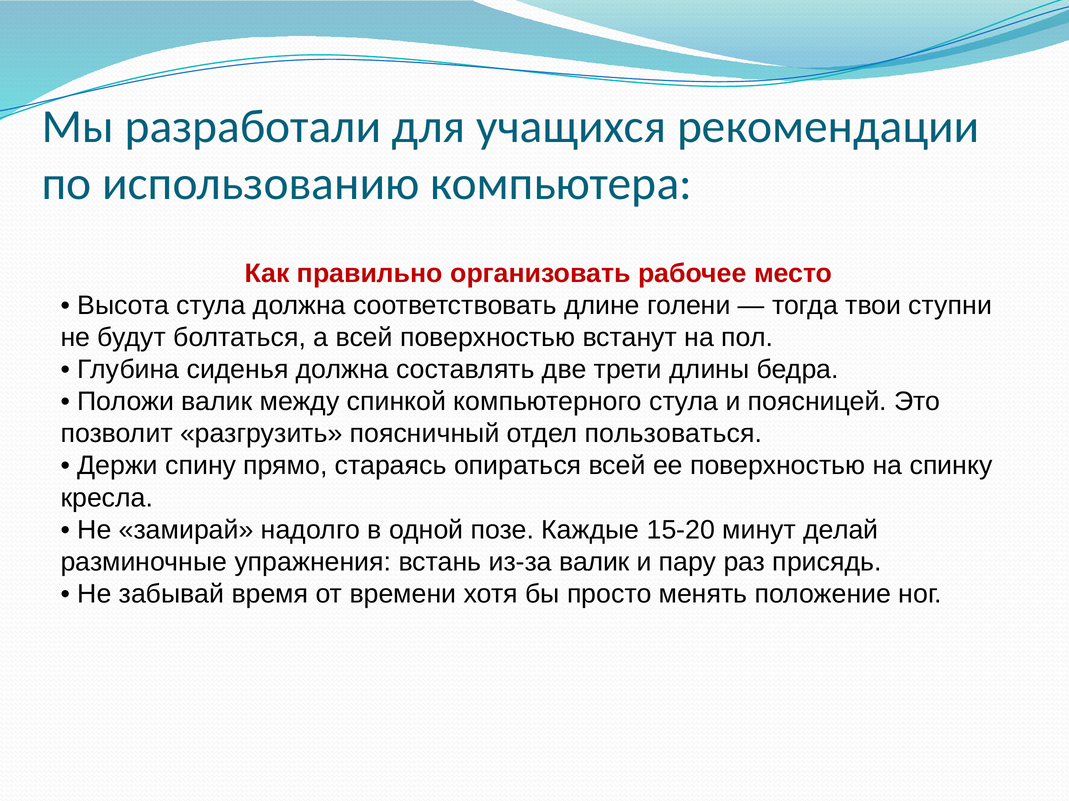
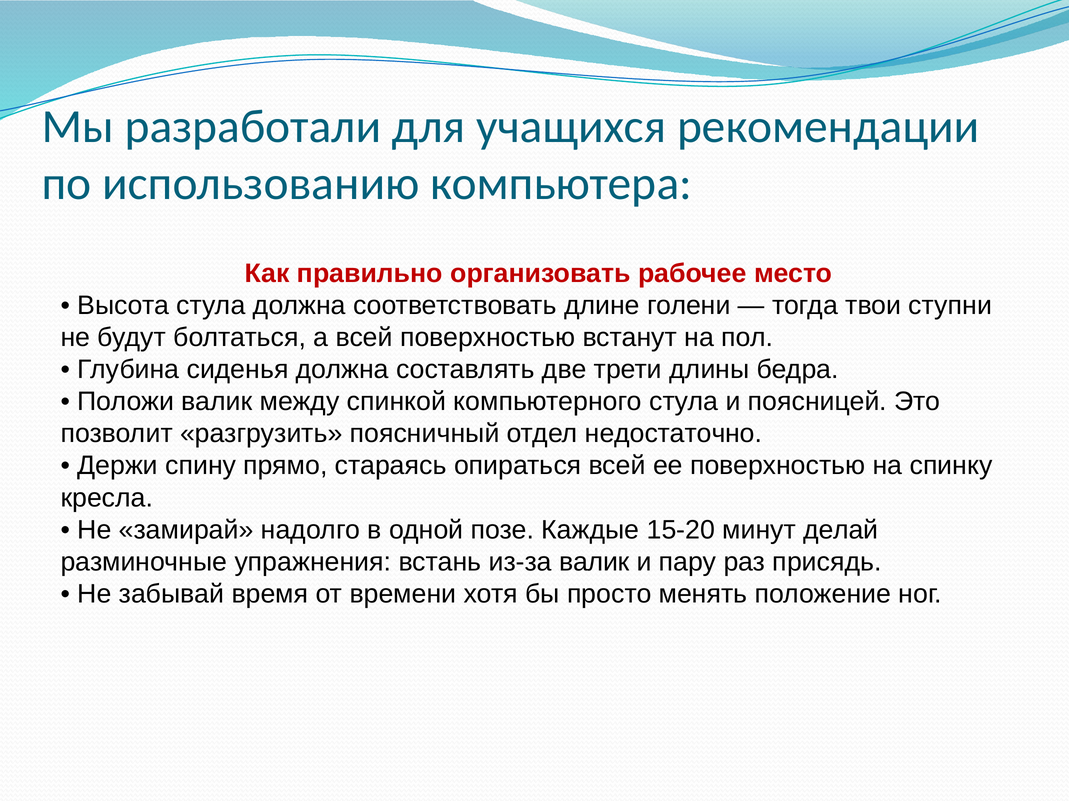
пользоваться: пользоваться -> недостаточно (674, 434)
